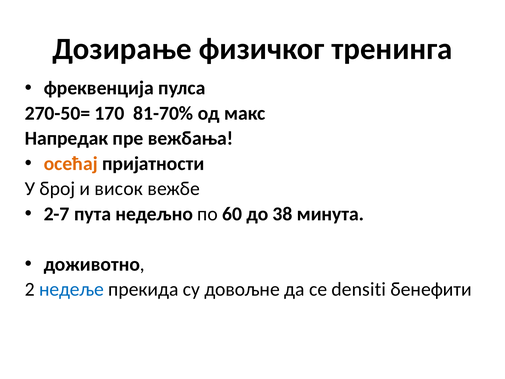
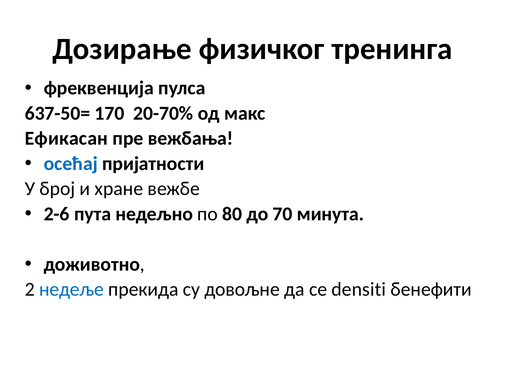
270-50=: 270-50= -> 637-50= (57, 113)
81-70%: 81-70% -> 20-70% (163, 113)
Напредак: Напредак -> Ефикасан (66, 138)
осећај colour: orange -> blue (71, 163)
висок: висок -> хране (119, 189)
2-7: 2-7 -> 2-6 (57, 214)
60: 60 -> 80 (232, 214)
38: 38 -> 70 (283, 214)
